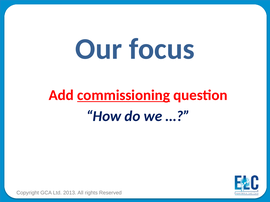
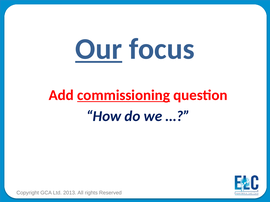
Our underline: none -> present (99, 49)
